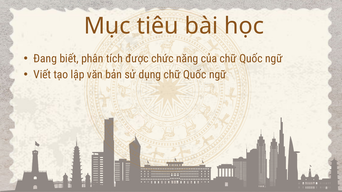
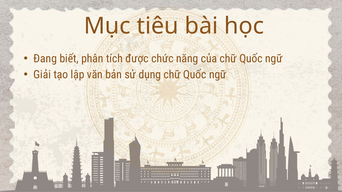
Viết: Viết -> Giải (42, 75)
